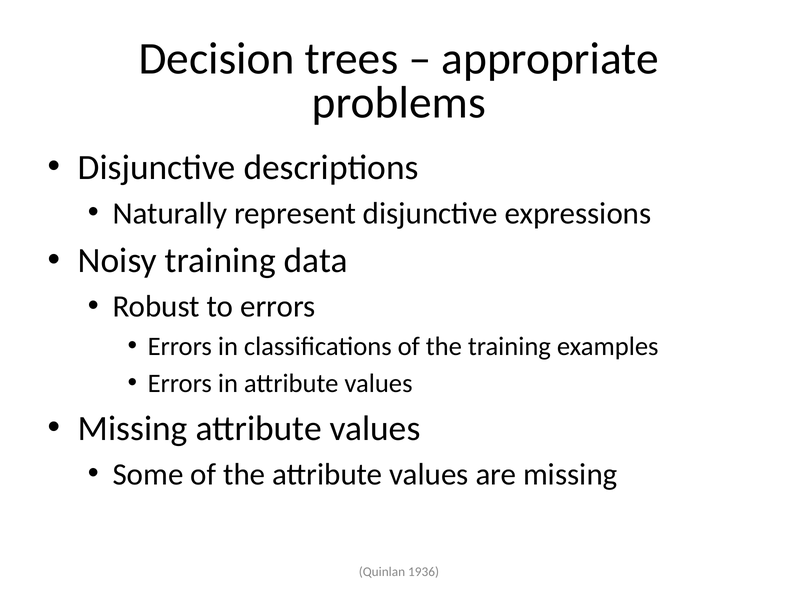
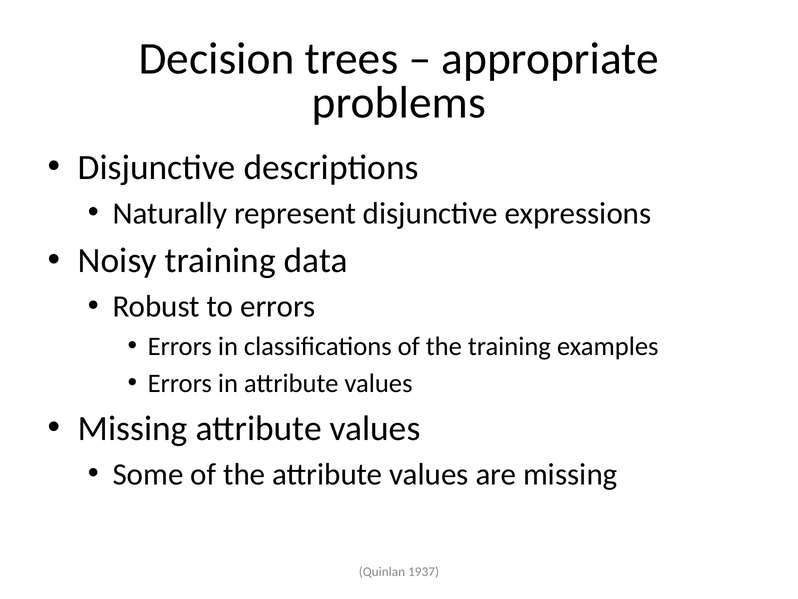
1936: 1936 -> 1937 (424, 571)
